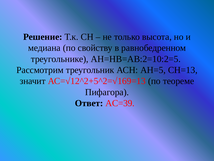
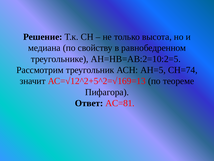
СН=13: СН=13 -> СН=74 (183, 70)
АС=39: АС=39 -> АС=81 (120, 103)
